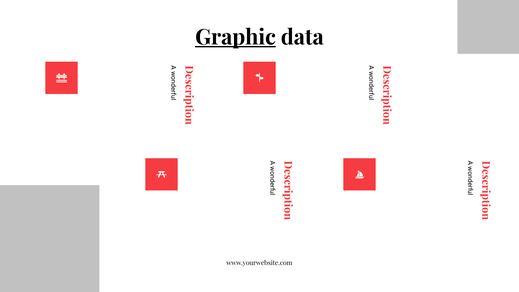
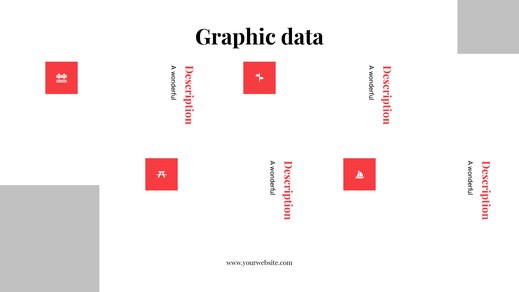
Graphic underline: present -> none (235, 37)
